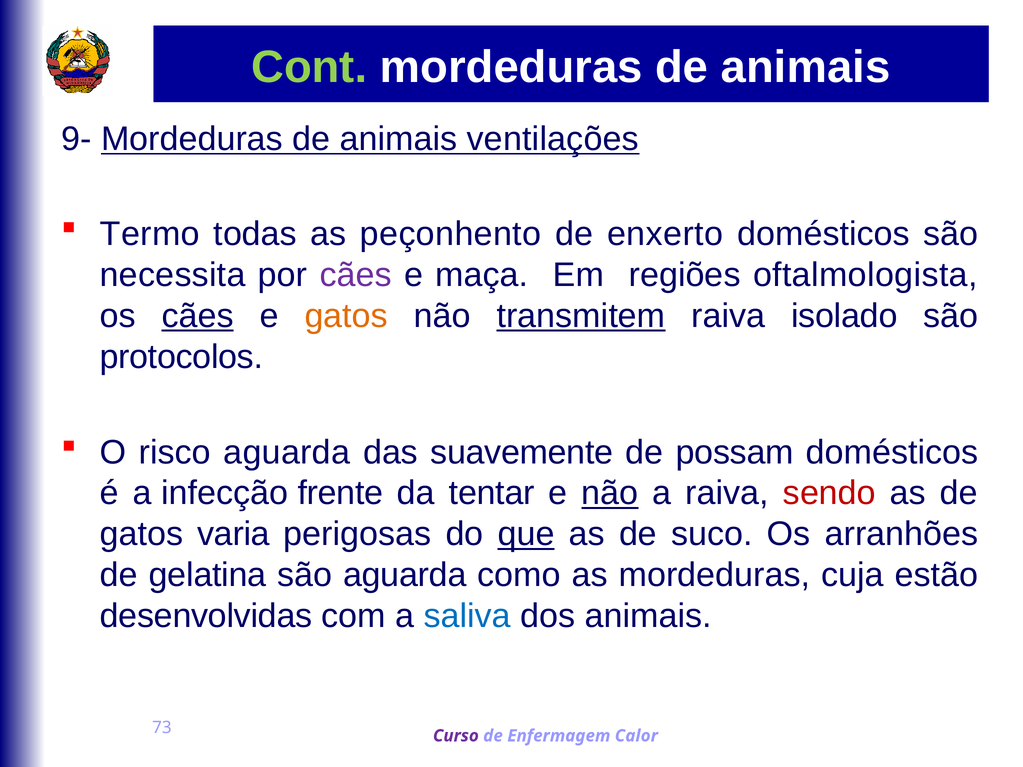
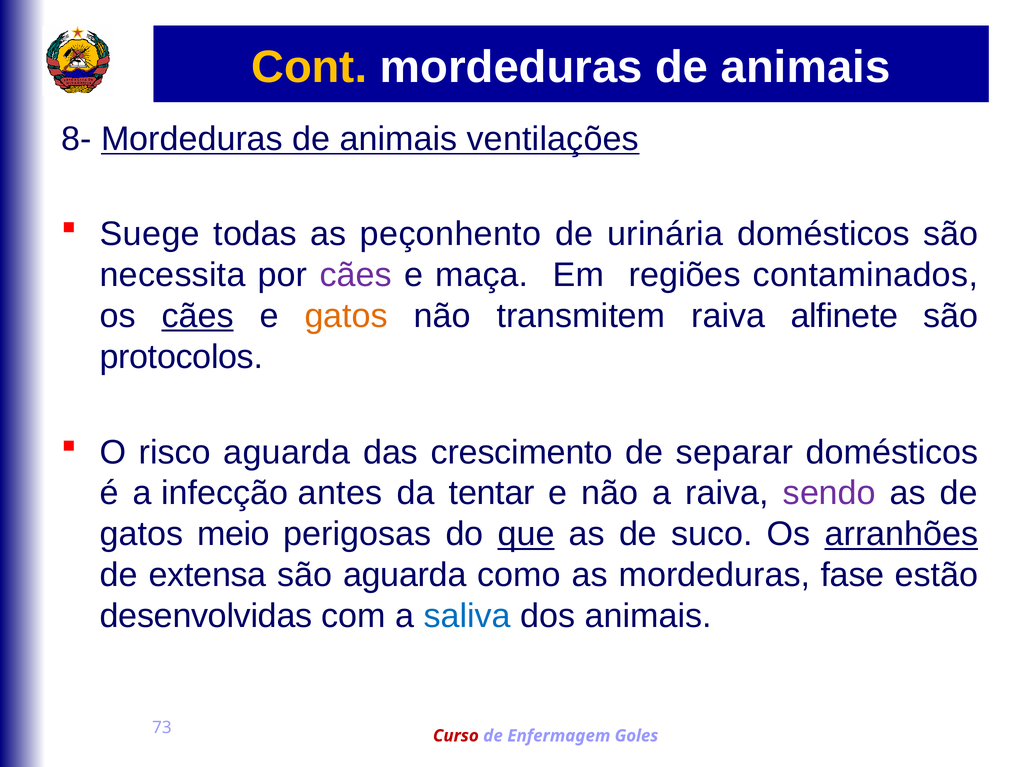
Cont colour: light green -> yellow (309, 67)
9-: 9- -> 8- (77, 139)
Termo: Termo -> Suege (150, 234)
enxerto: enxerto -> urinária (665, 234)
oftalmologista: oftalmologista -> contaminados (865, 275)
transmitem underline: present -> none (581, 316)
isolado: isolado -> alfinete (844, 316)
suavemente: suavemente -> crescimento (522, 452)
possam: possam -> separar (734, 452)
frente: frente -> antes (340, 493)
não underline: present -> none (610, 493)
sendo colour: red -> purple (829, 493)
varia: varia -> meio (233, 534)
arranhões underline: none -> present (901, 534)
gelatina: gelatina -> extensa (208, 575)
cuja: cuja -> fase (853, 575)
Curso colour: purple -> red (456, 736)
Calor: Calor -> Goles (636, 736)
